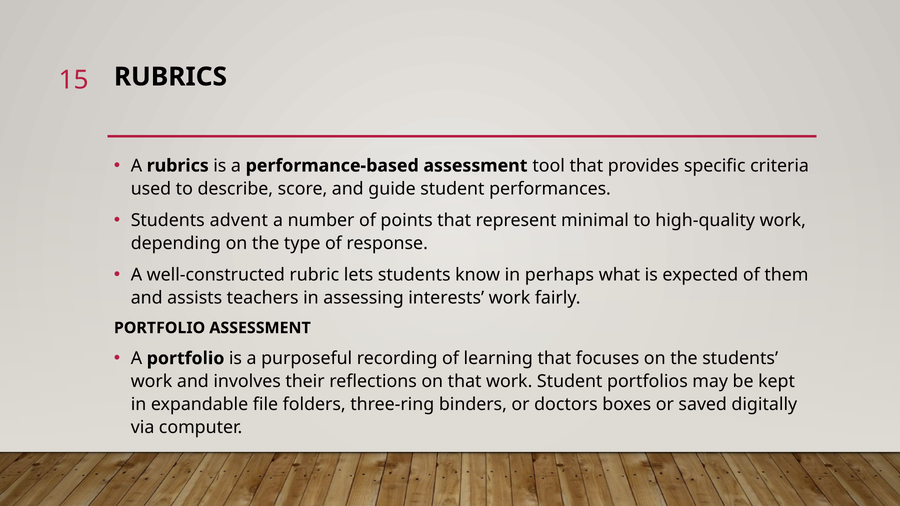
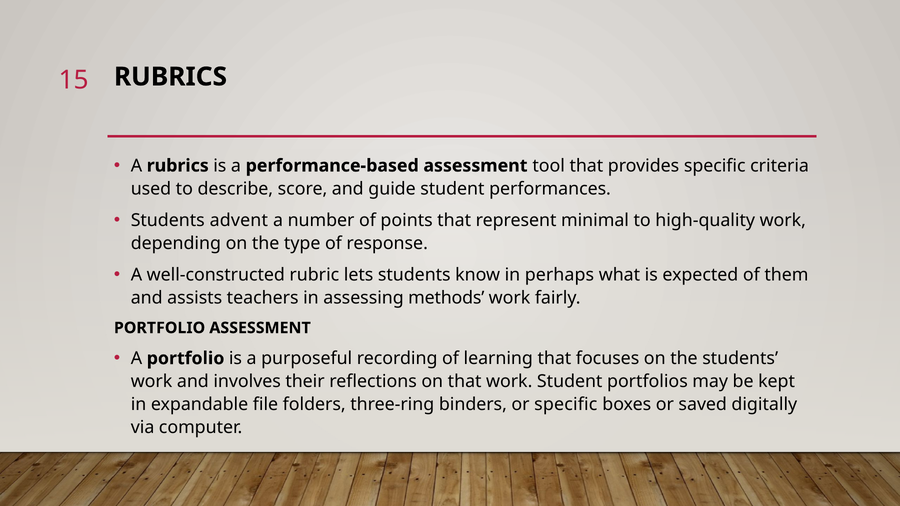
interests: interests -> methods (446, 298)
or doctors: doctors -> specific (566, 405)
